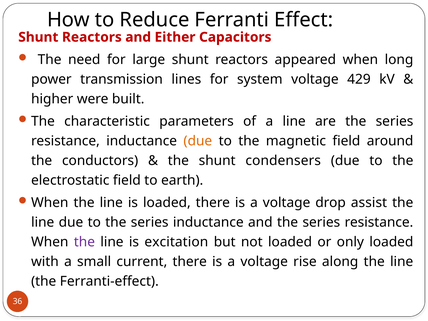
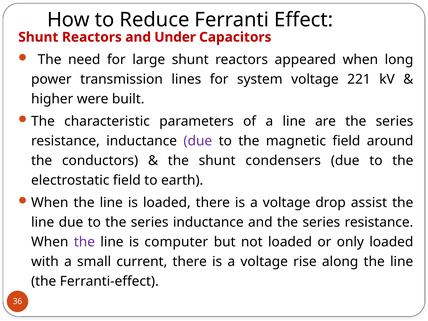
Either: Either -> Under (175, 37)
429: 429 -> 221 (359, 79)
due colour: orange -> purple (198, 141)
excitation: excitation -> computer (176, 242)
